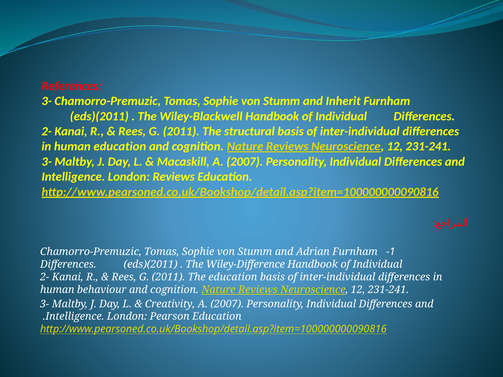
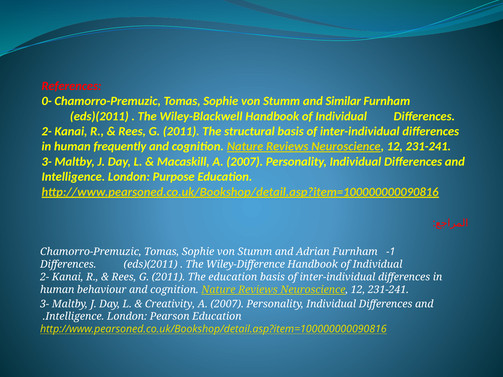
3-: 3- -> 0- (47, 101)
Inherit: Inherit -> Similar (343, 101)
human education: education -> frequently (120, 146)
London Reviews: Reviews -> Purpose (174, 177)
